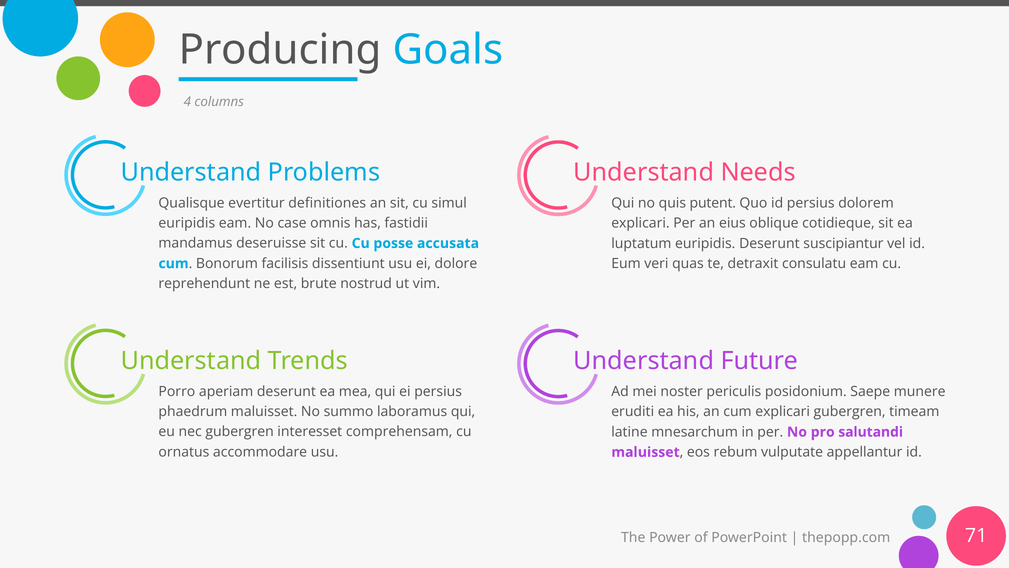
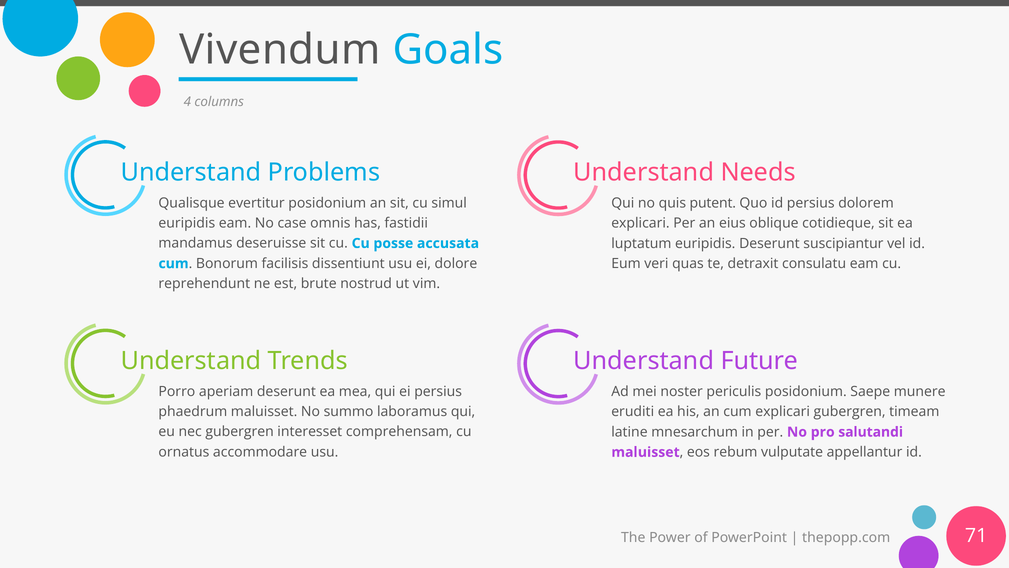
Producing: Producing -> Vivendum (280, 50)
evertitur definitiones: definitiones -> posidonium (327, 203)
